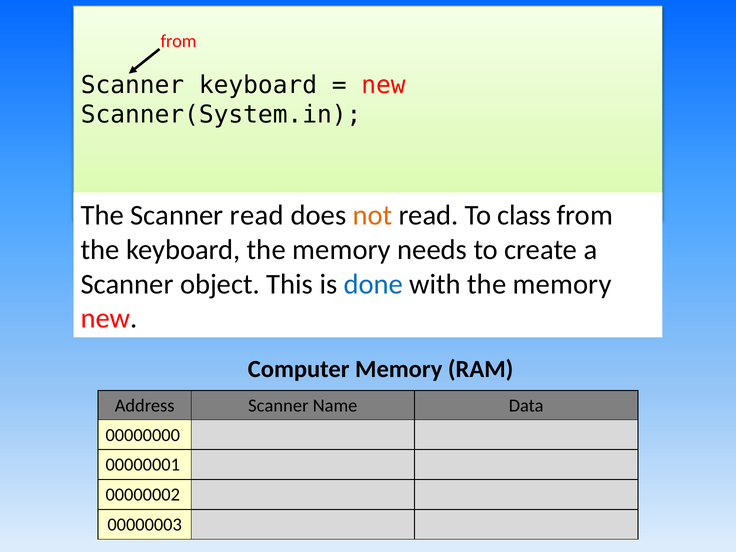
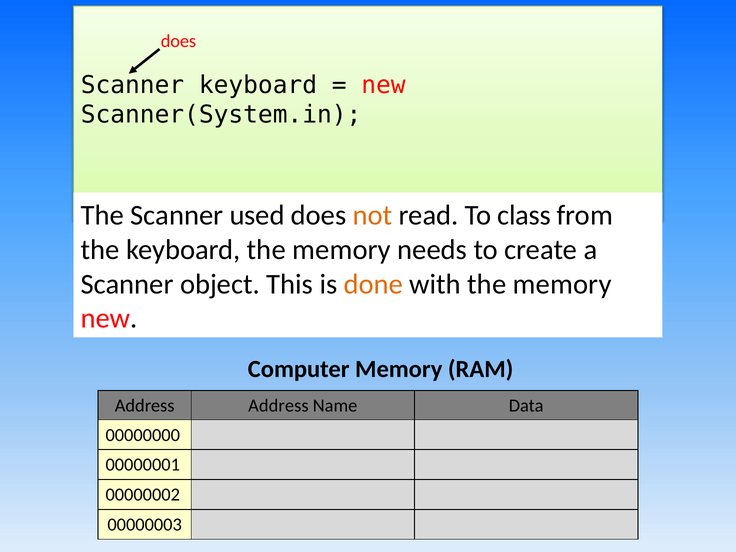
from: from -> does (178, 41)
Scanner read: read -> used (257, 215)
done colour: blue -> orange (373, 284)
Address Scanner: Scanner -> Address (278, 405)
